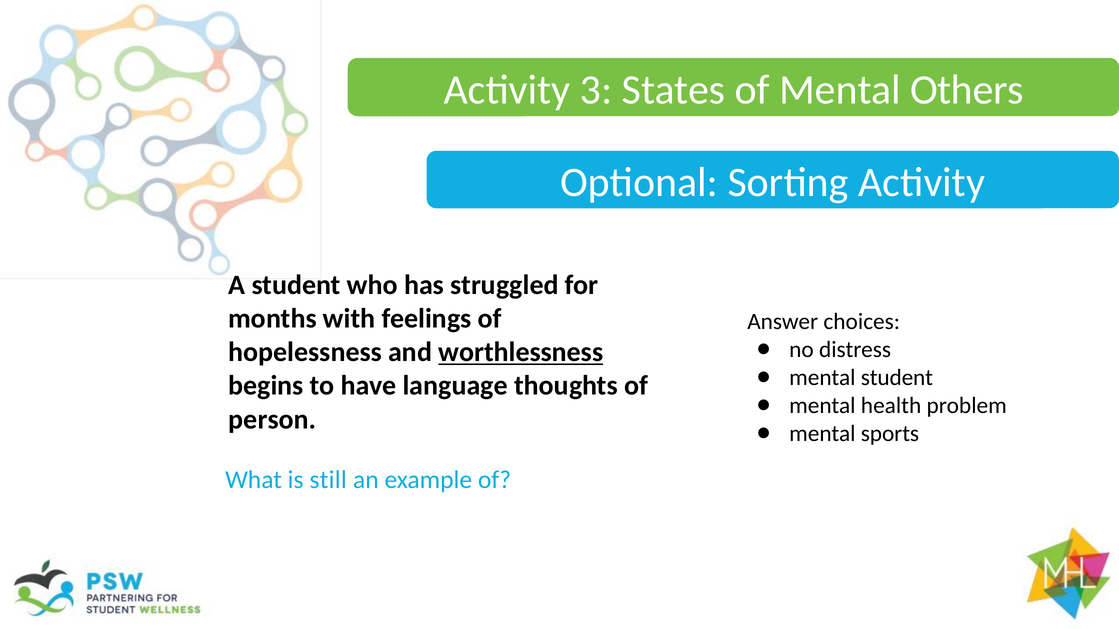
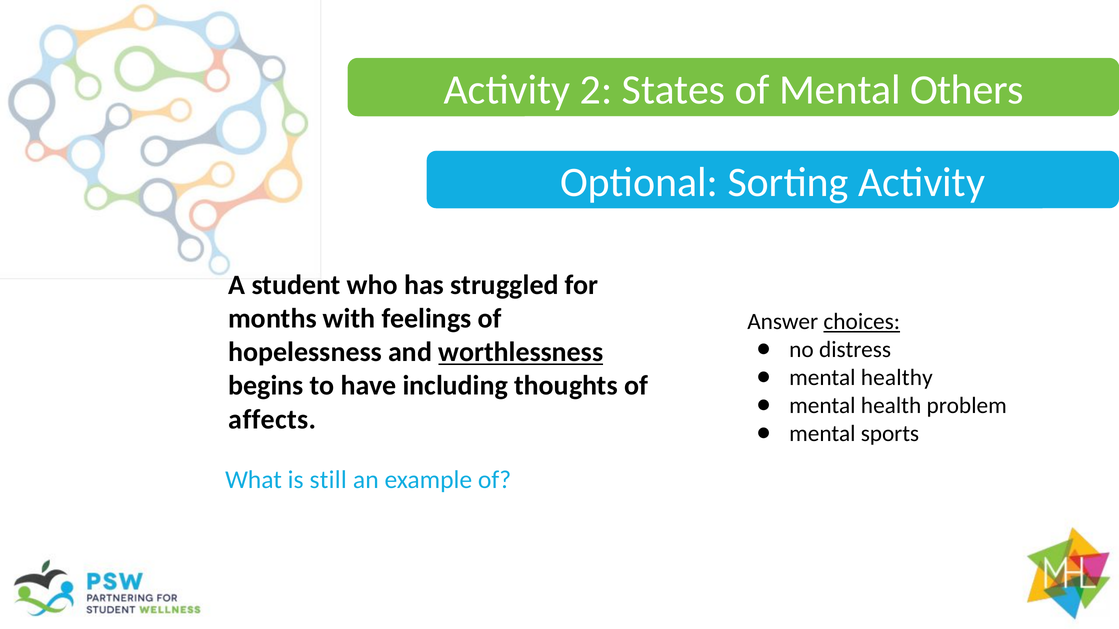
3: 3 -> 2 (596, 90)
choices underline: none -> present (862, 322)
mental student: student -> healthy (897, 378)
language: language -> including (455, 386)
person: person -> affects (272, 420)
